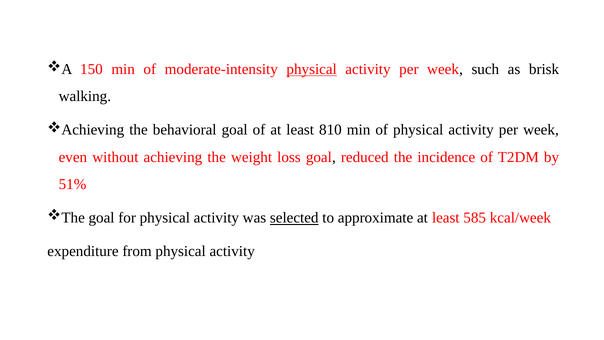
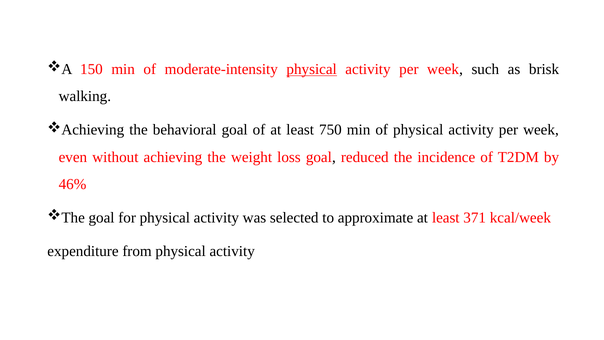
810: 810 -> 750 (330, 130)
51%: 51% -> 46% (73, 184)
selected underline: present -> none (294, 218)
585: 585 -> 371 (475, 218)
